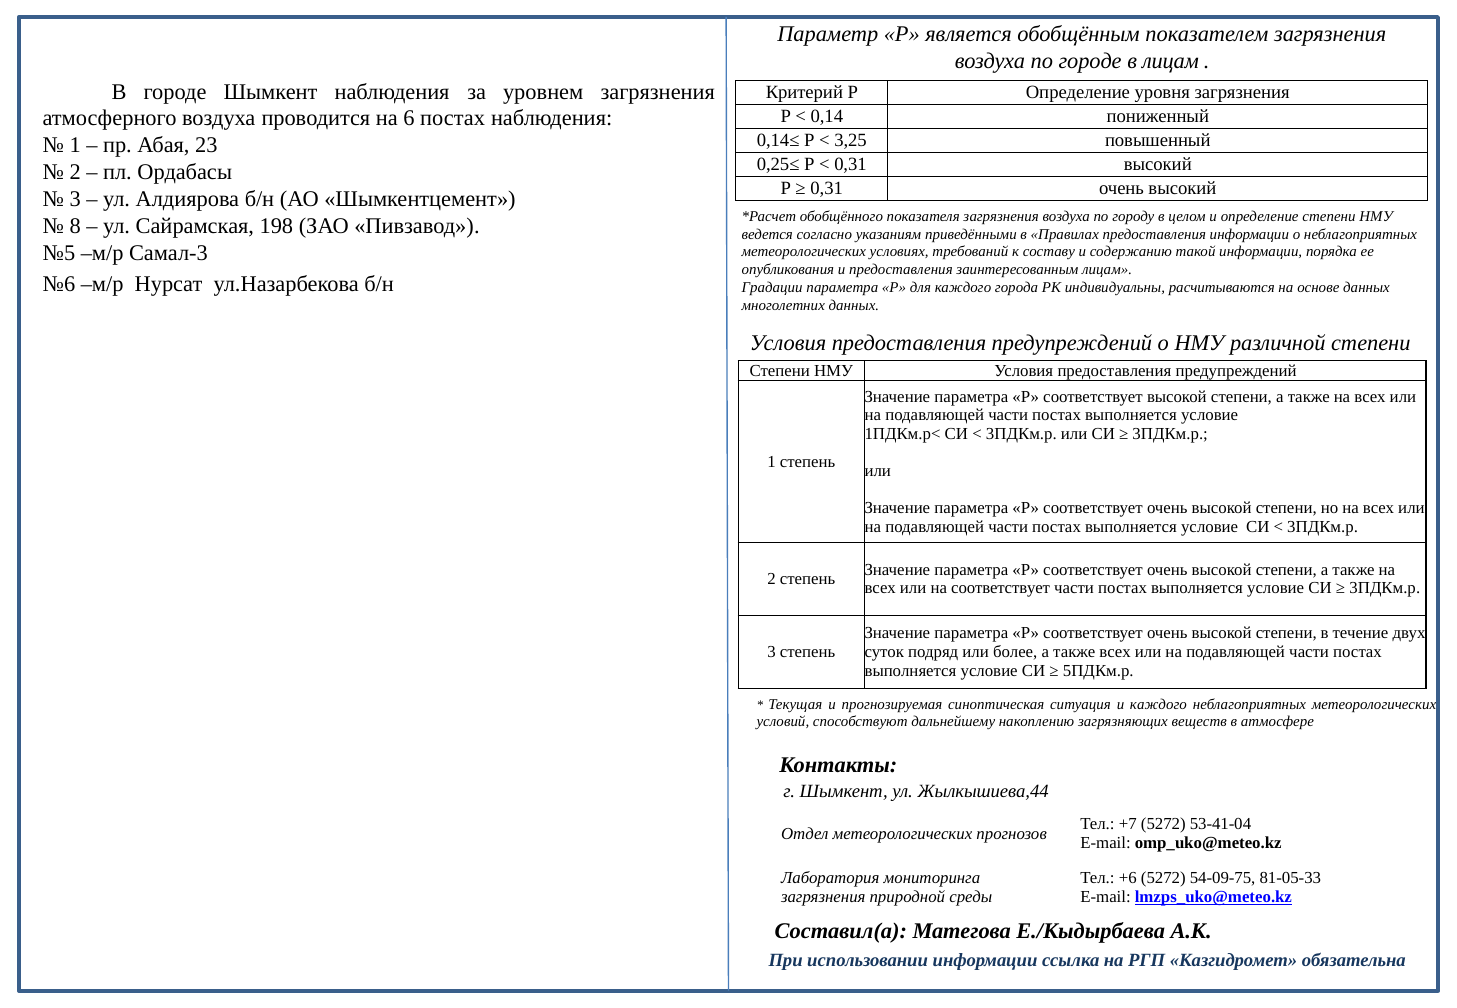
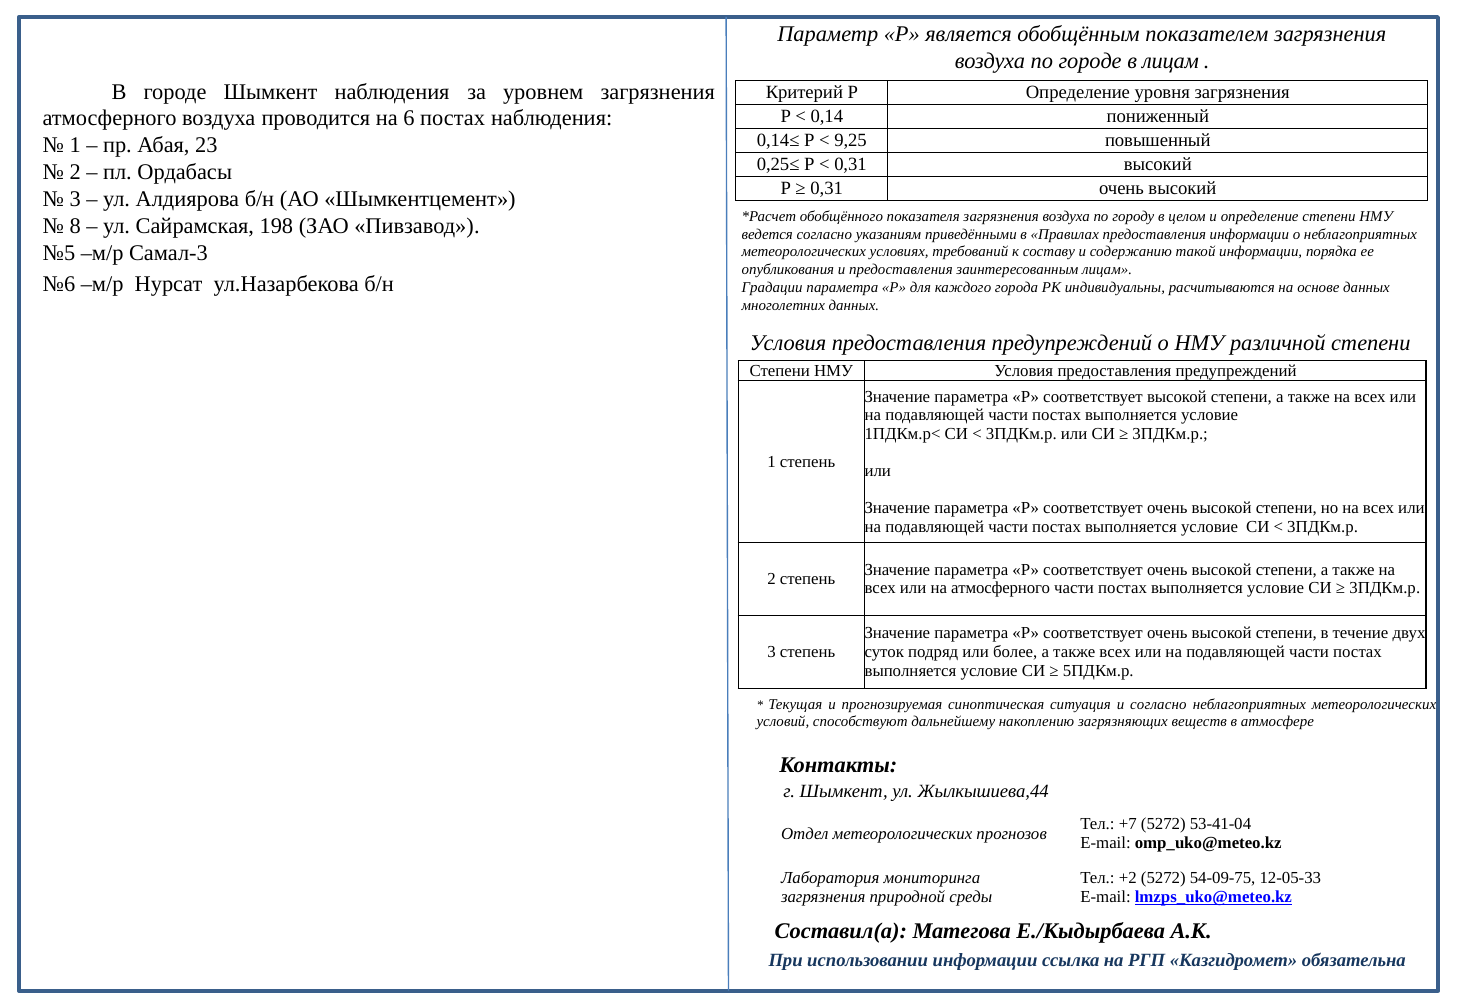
3,25: 3,25 -> 9,25 (851, 141)
на соответствует: соответствует -> атмосферного (1001, 589)
и каждого: каждого -> согласно (1158, 705)
+6: +6 -> +2 (1128, 879)
81-05-33: 81-05-33 -> 12-05-33 (1290, 879)
